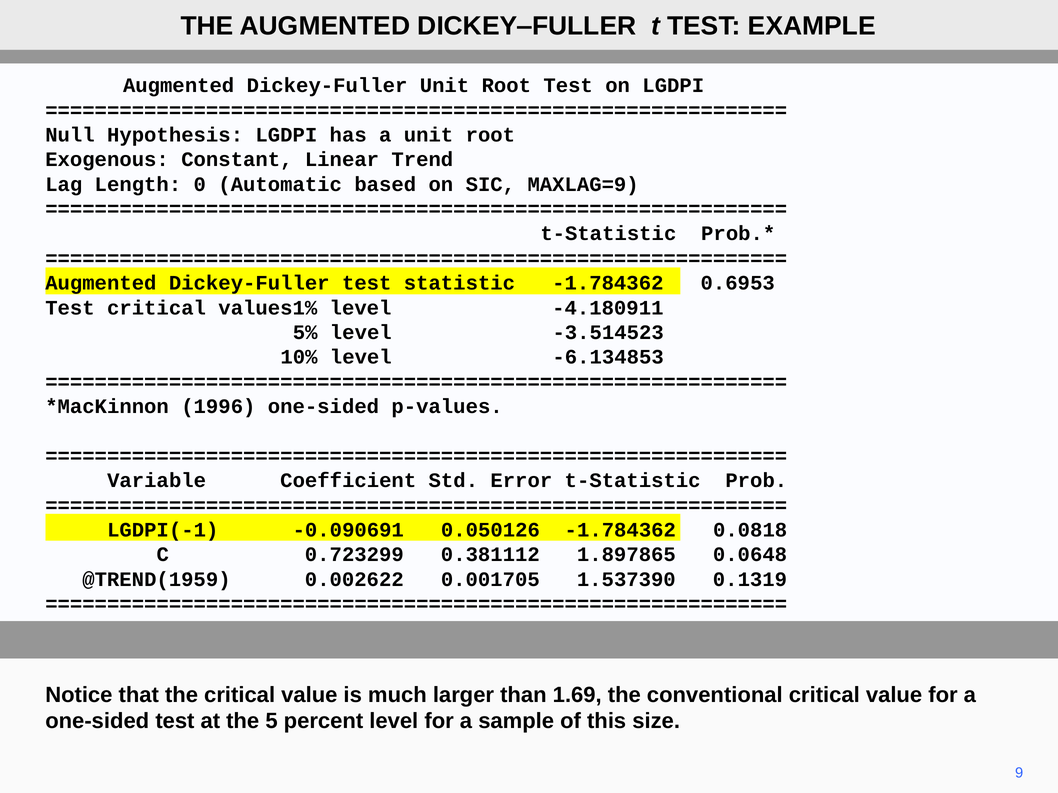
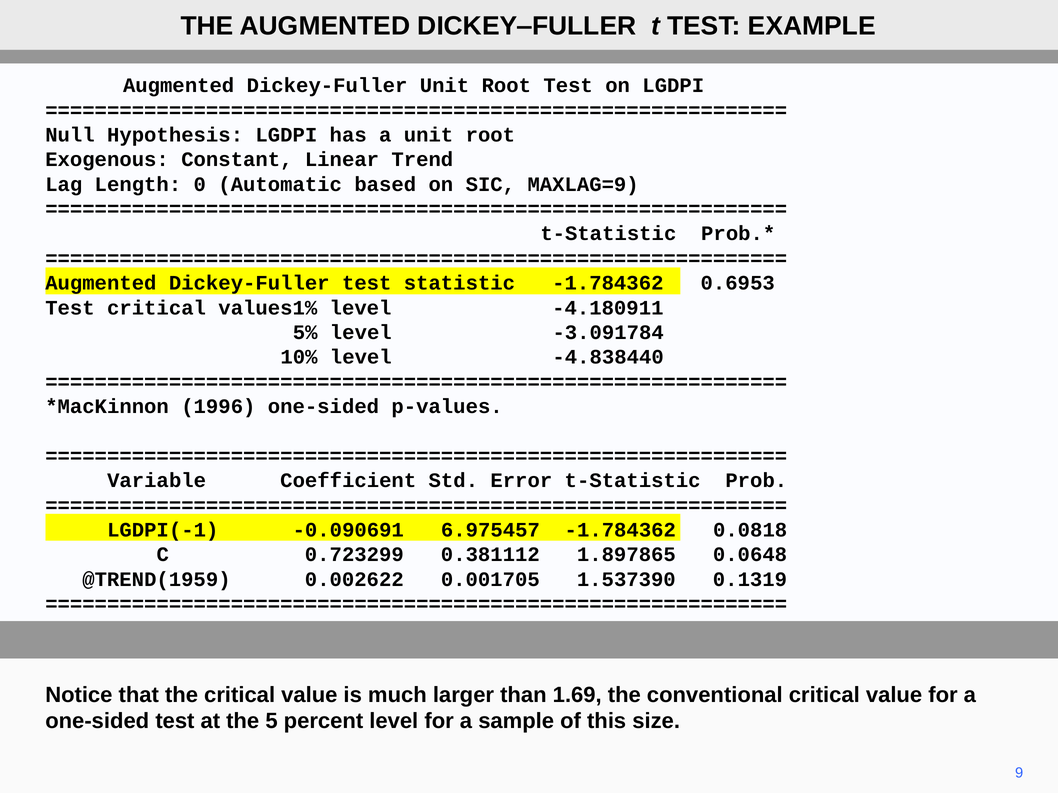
-3.514523: -3.514523 -> -3.091784 (608, 333)
-6.134853: -6.134853 -> -4.838440 (608, 357)
0.050126: 0.050126 -> 6.975457 (490, 530)
